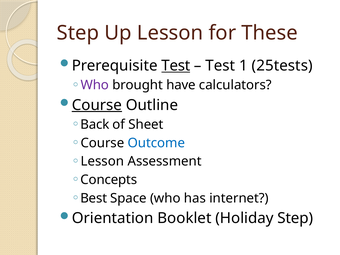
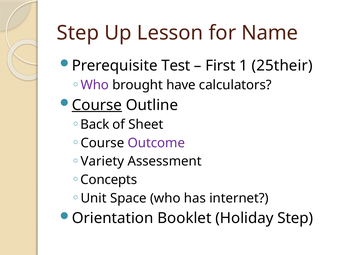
These: These -> Name (270, 33)
Test underline: present -> none (176, 66)
Test: Test -> First (220, 66)
25tests: 25tests -> 25their (282, 66)
Outcome colour: blue -> purple (156, 143)
Lesson: Lesson -> Variety (102, 161)
Best: Best -> Unit (94, 198)
